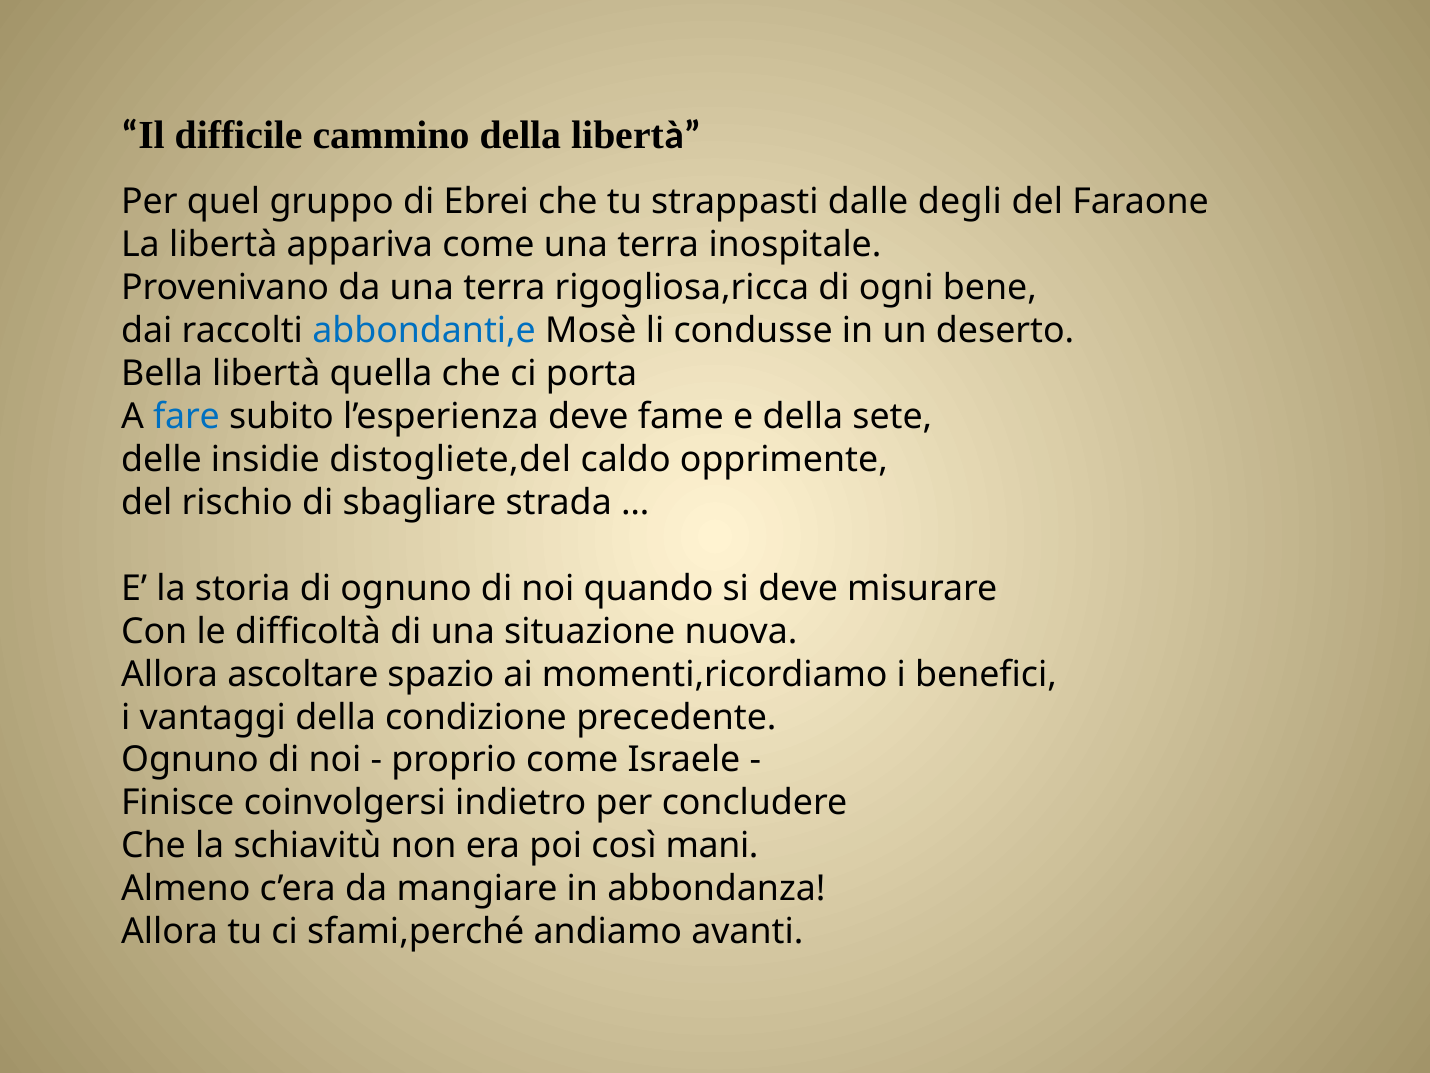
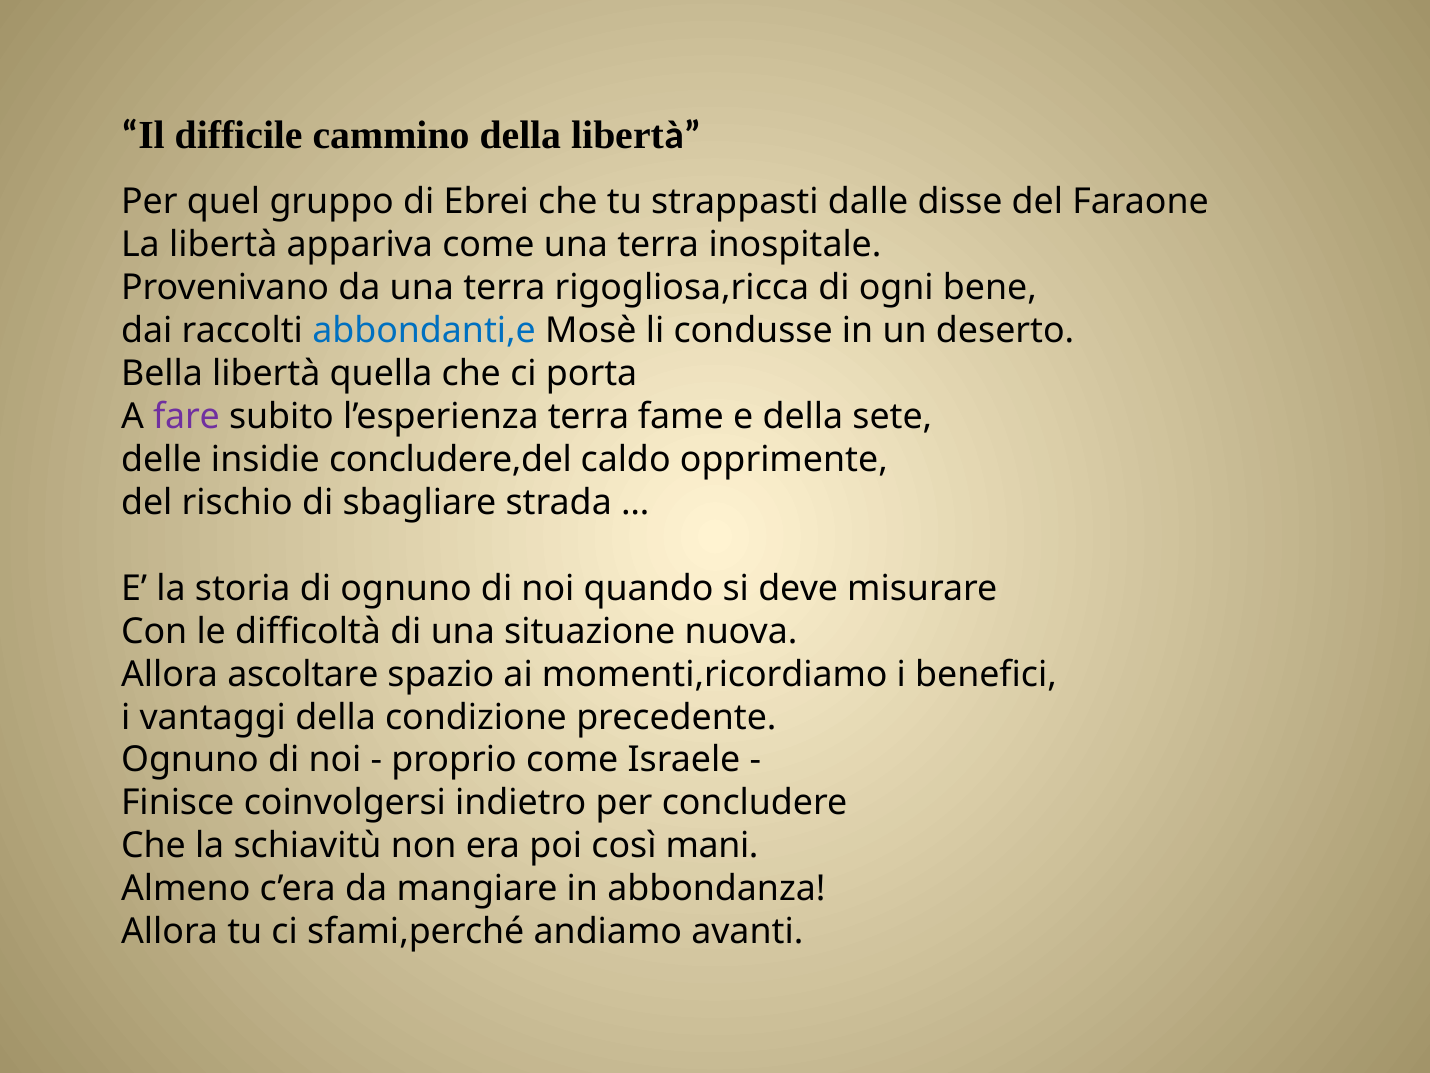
degli: degli -> disse (960, 202)
fare colour: blue -> purple (186, 417)
l’esperienza deve: deve -> terra (588, 417)
distogliete,del: distogliete,del -> concludere,del (450, 459)
